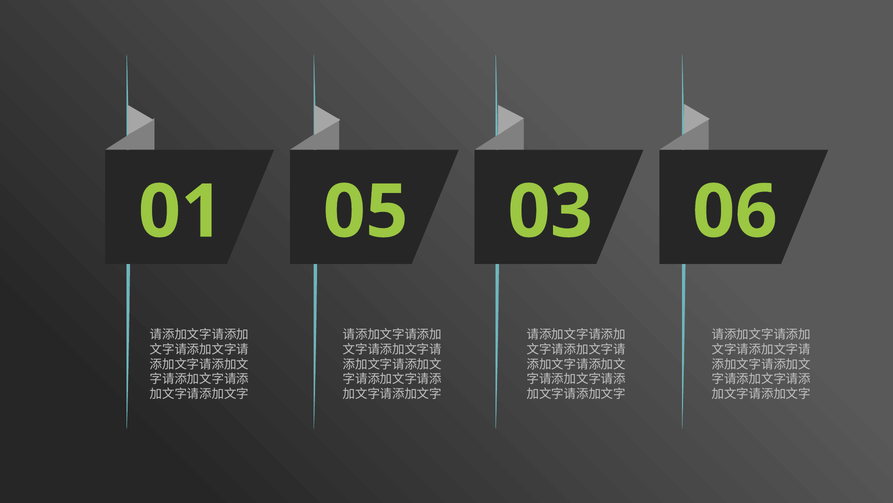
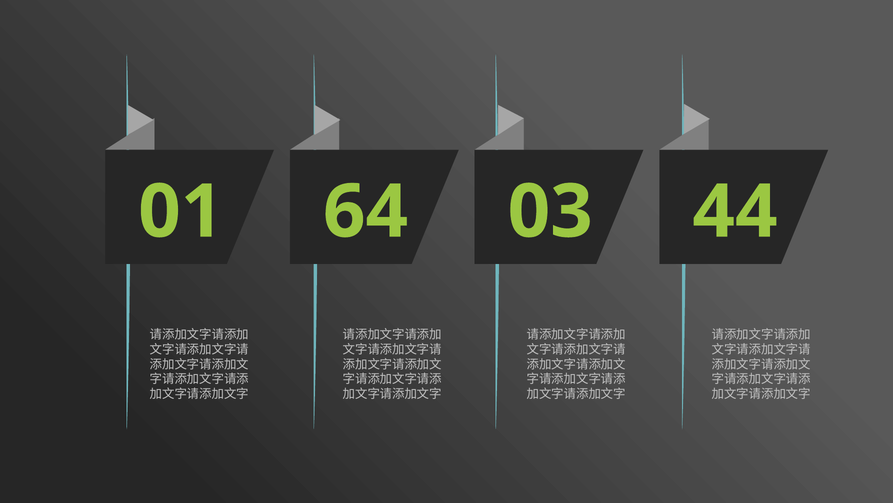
05: 05 -> 64 (366, 212)
06: 06 -> 44 (735, 212)
